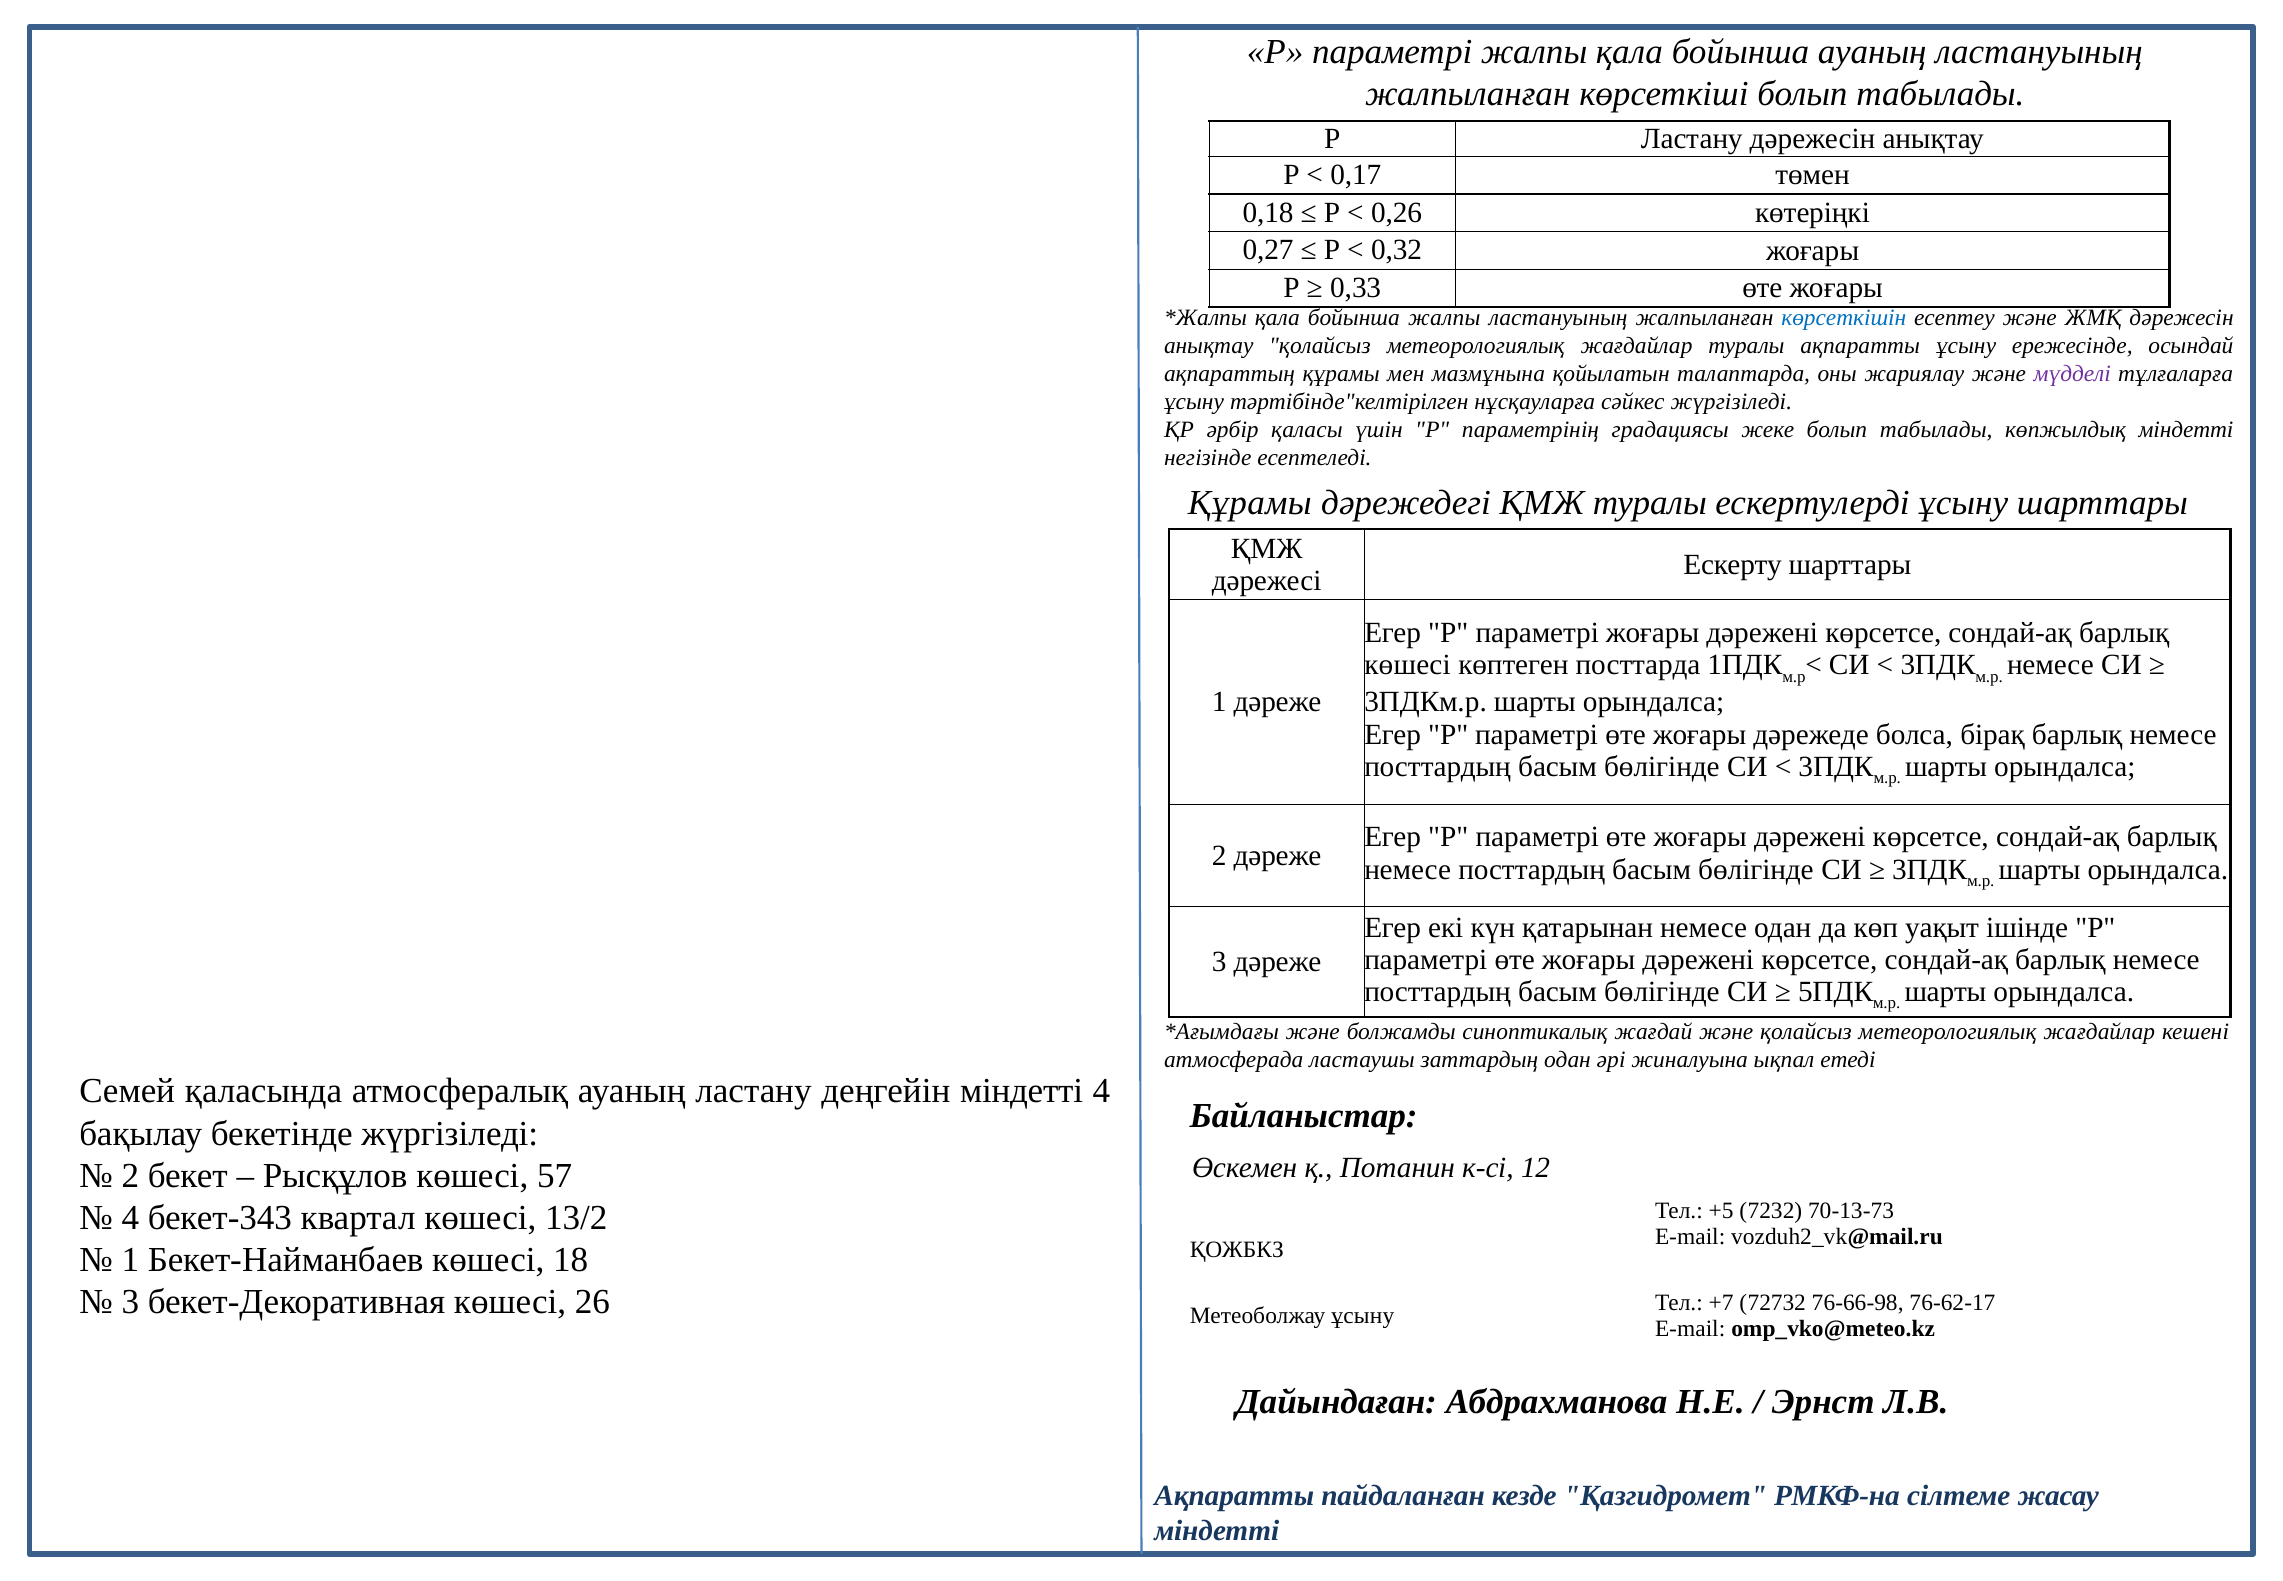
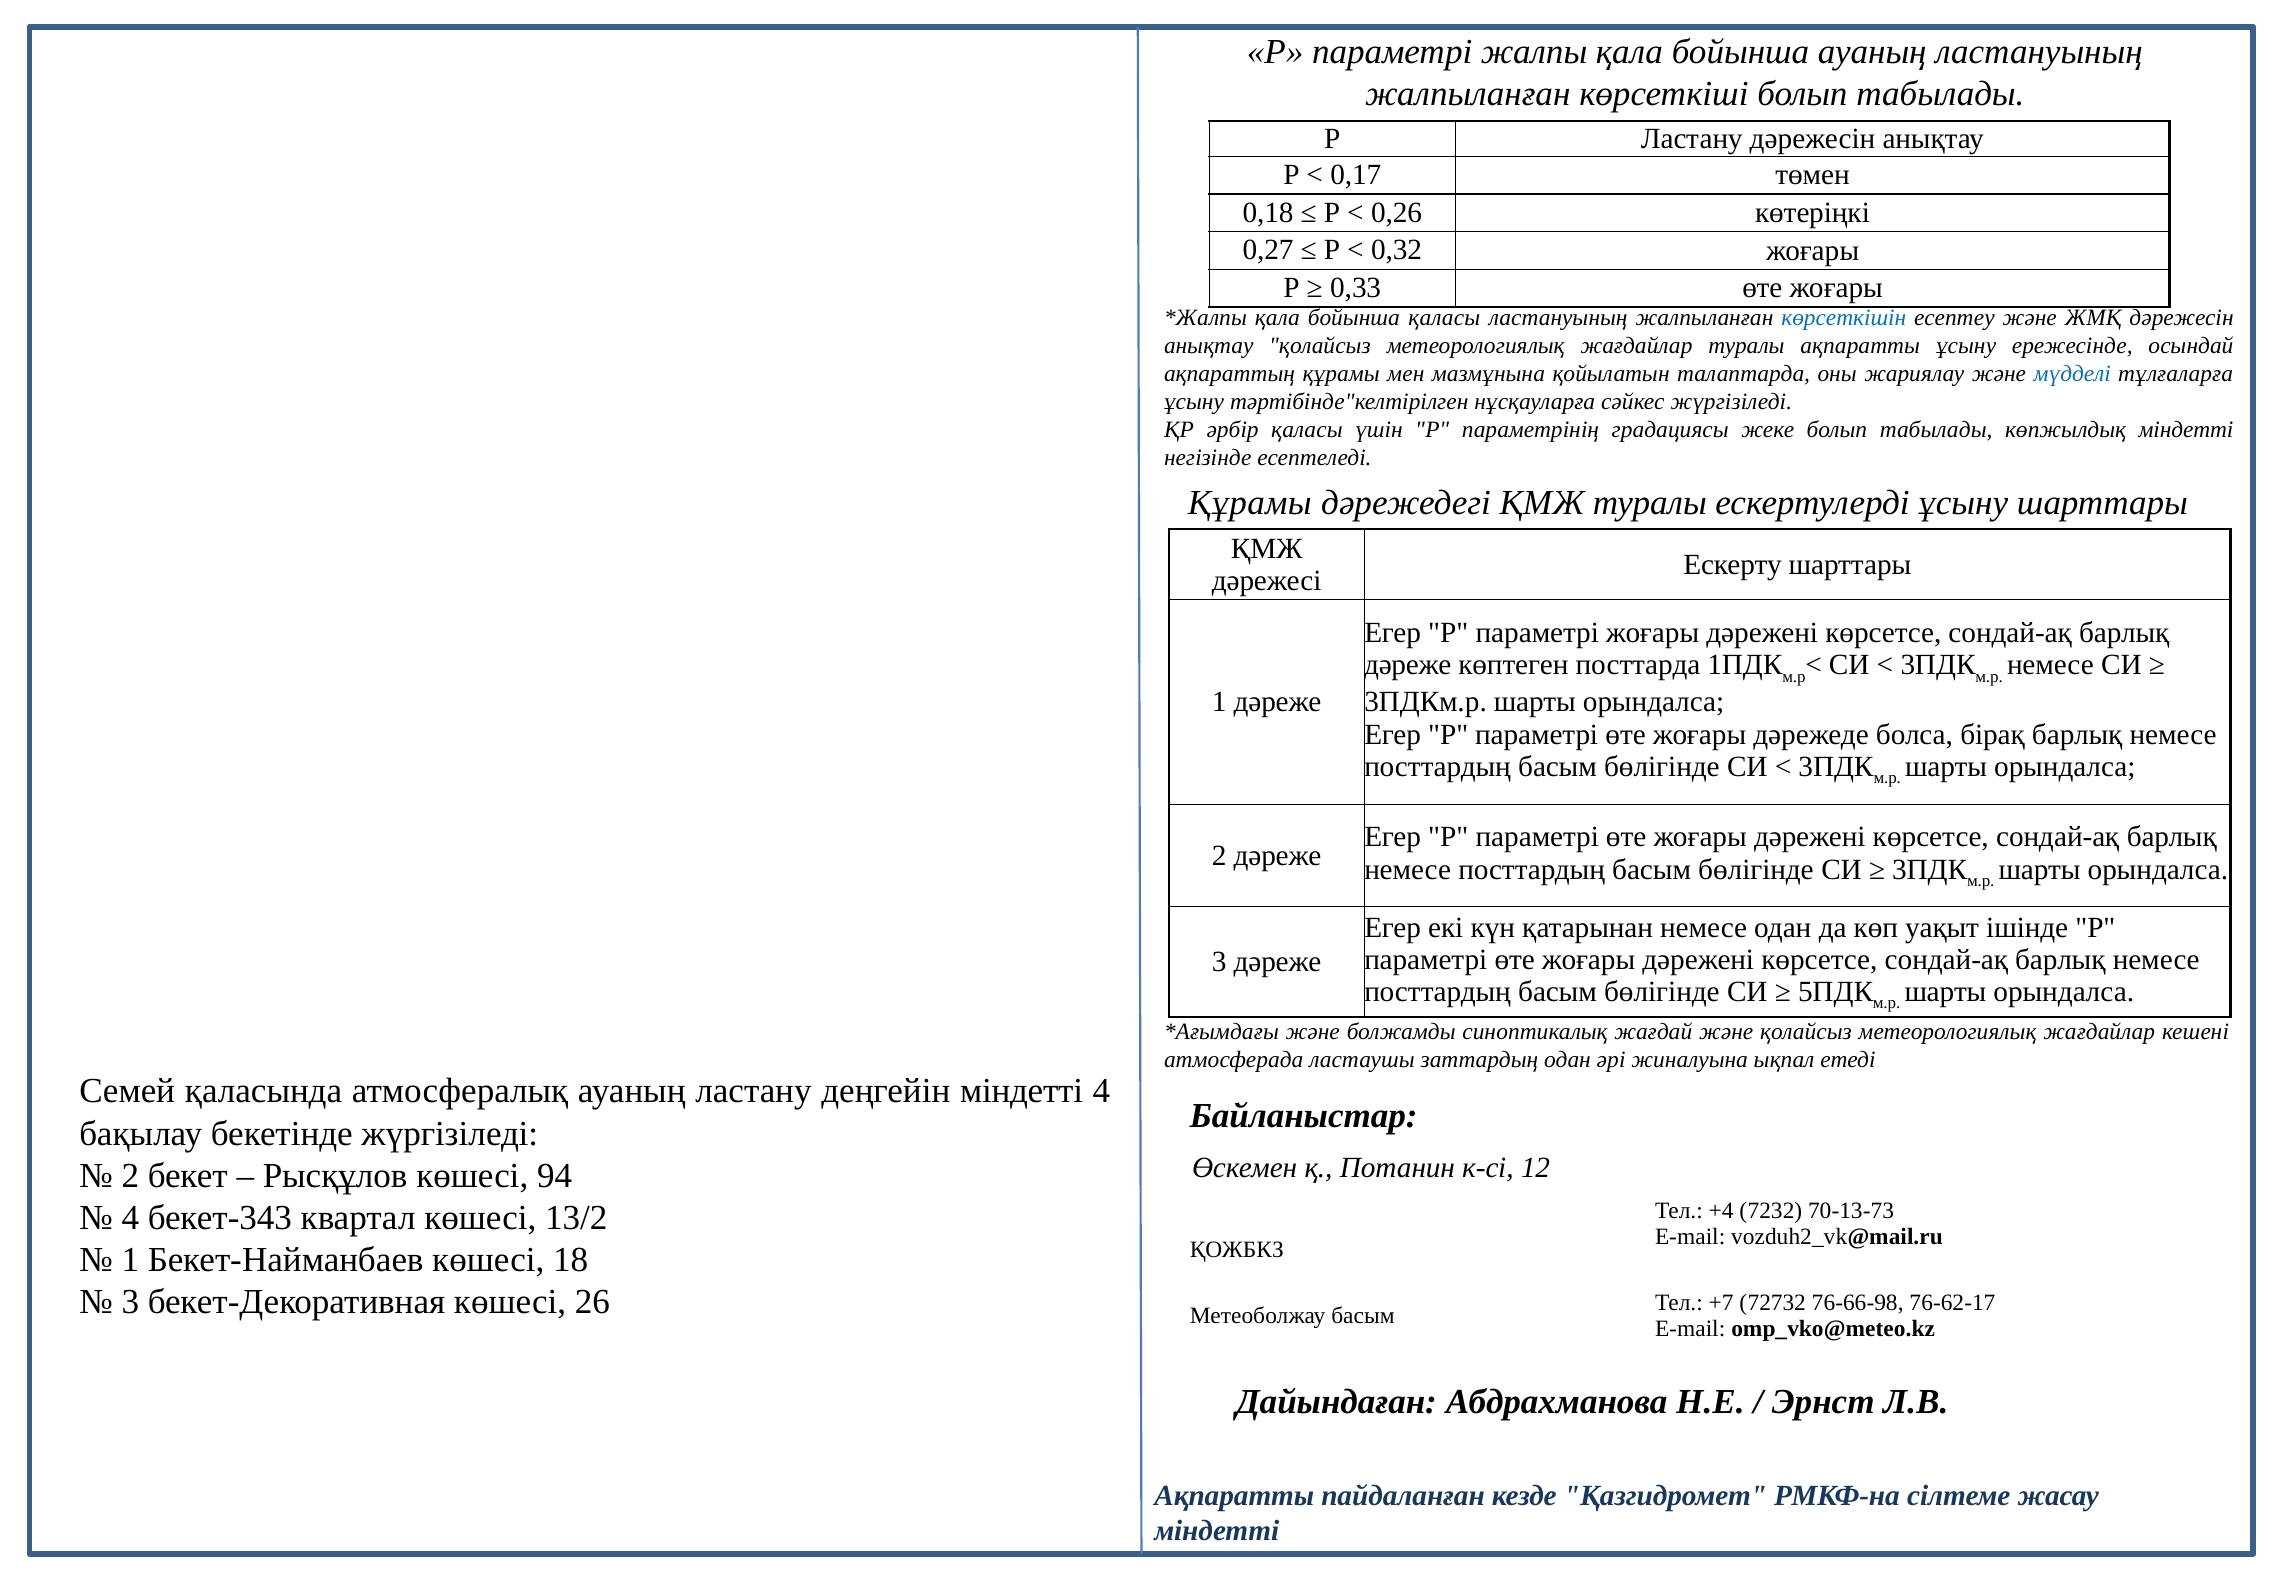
бойынша жалпы: жалпы -> қаласы (1444, 318)
мүдделі colour: purple -> blue (2072, 374)
көшесі: көшесі -> дәреже (1408, 665)
57: 57 -> 94 (555, 1175)
+5: +5 -> +4 (1721, 1211)
Метеоболжау ұсыну: ұсыну -> басым (1363, 1315)
